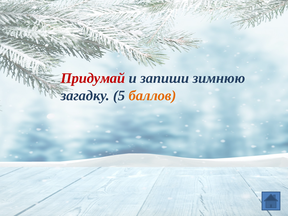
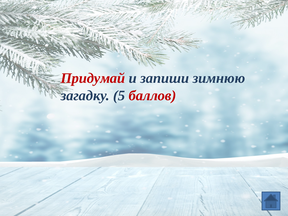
баллов colour: orange -> red (152, 96)
